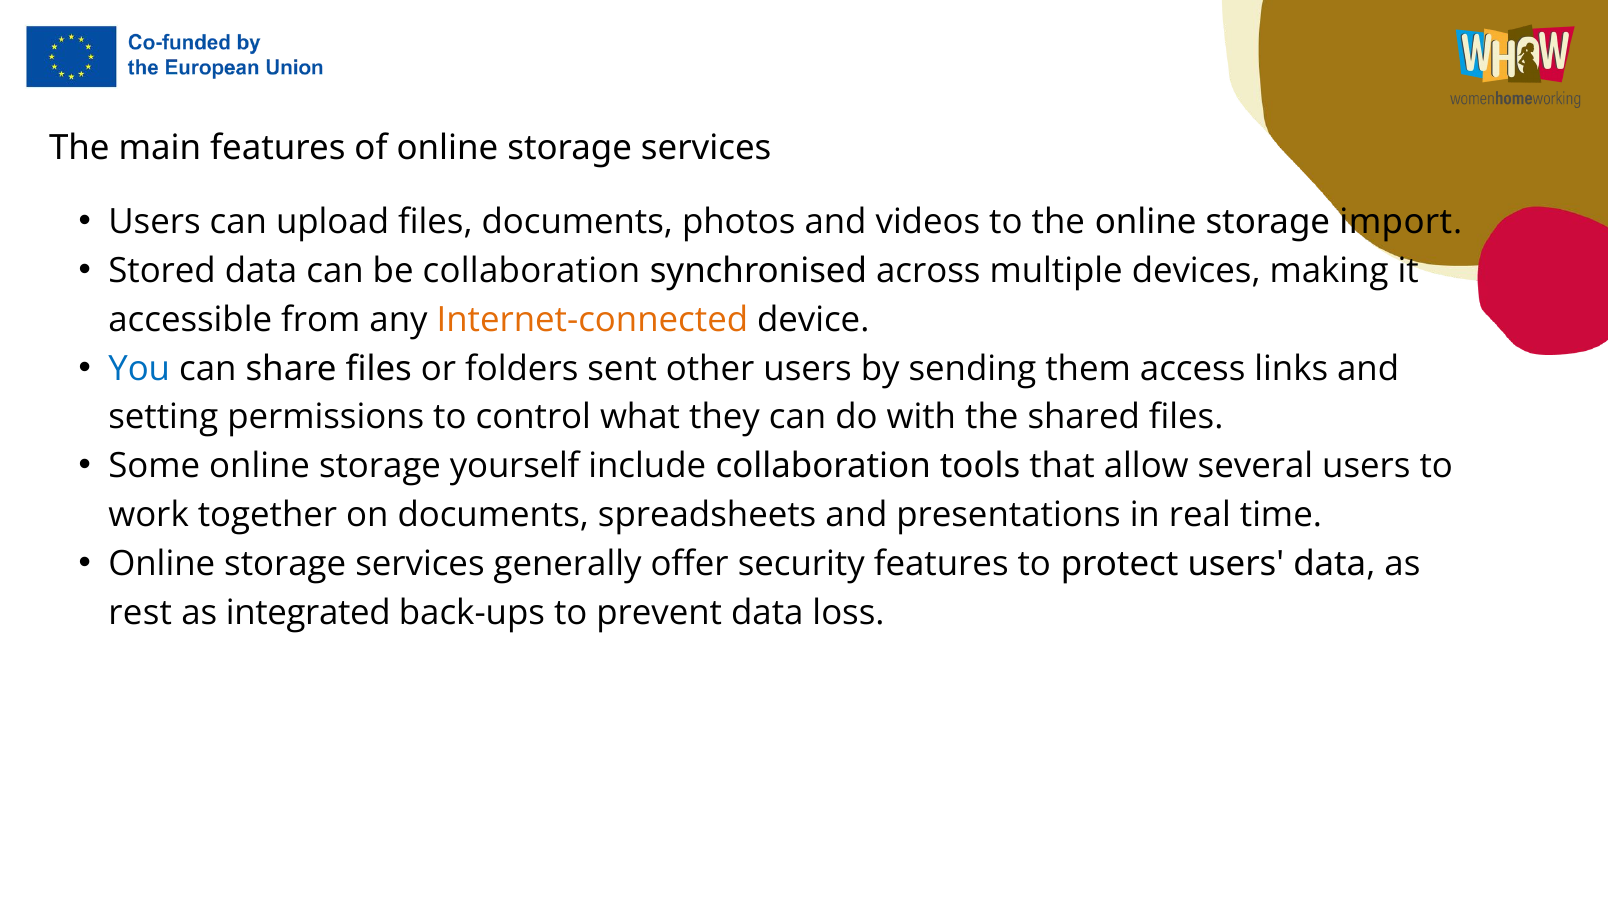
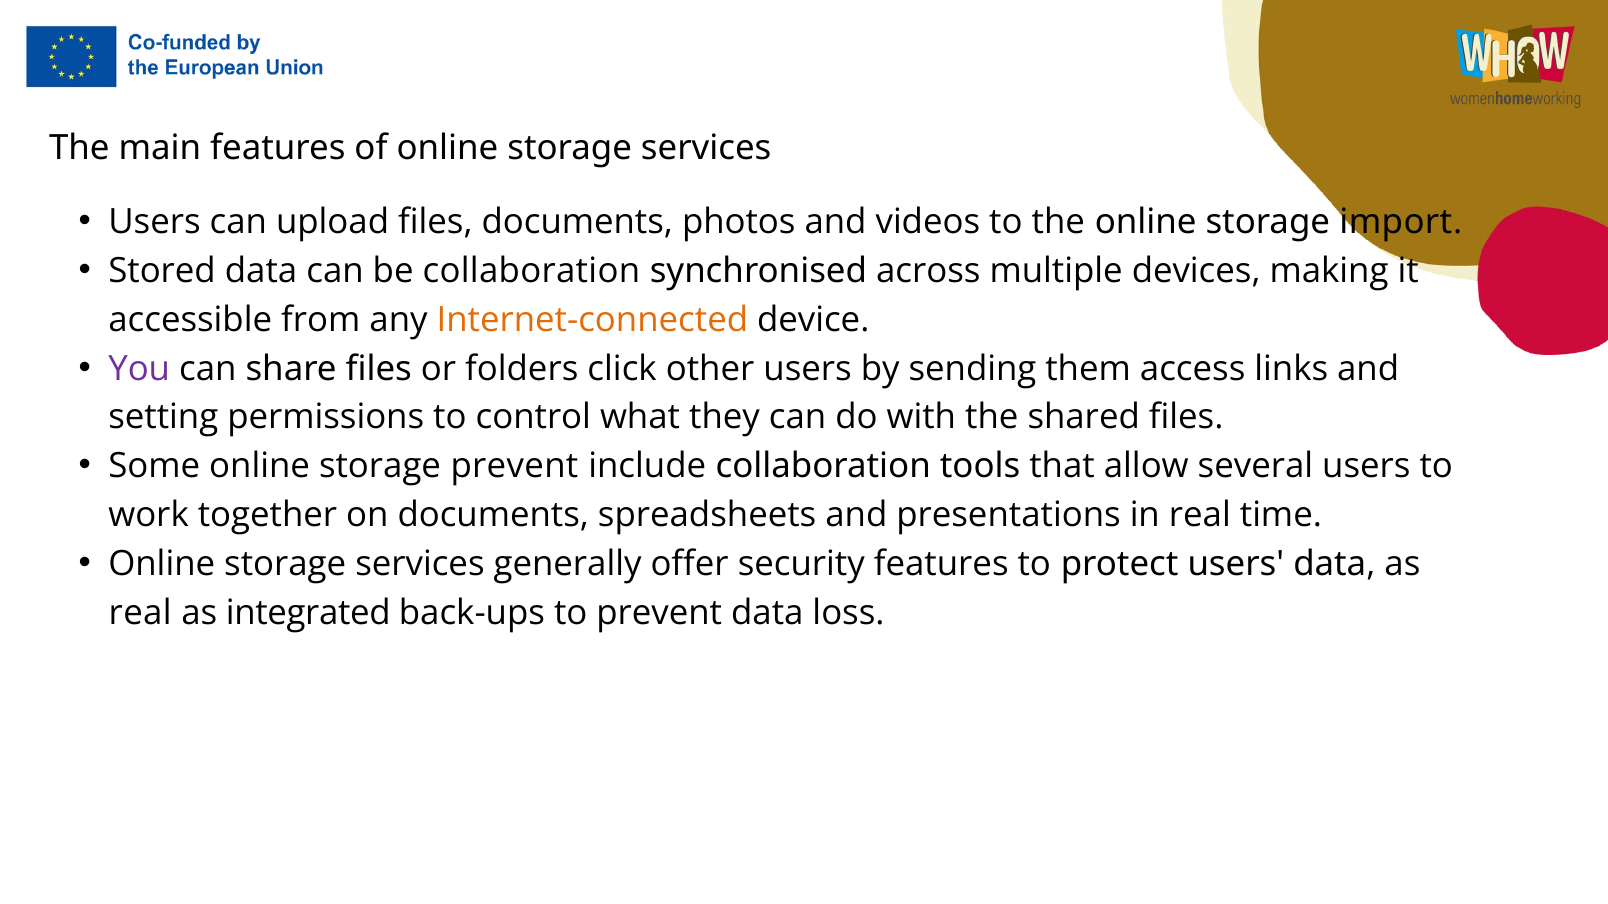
You colour: blue -> purple (139, 369)
sent: sent -> click (622, 369)
storage yourself: yourself -> prevent (514, 466)
rest: rest -> real (140, 613)
